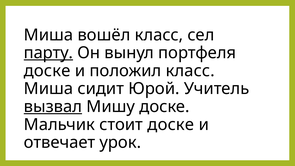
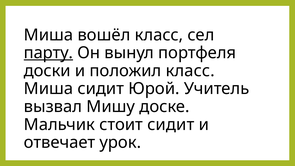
доске: доске -> доски (47, 71)
вызвал underline: present -> none (53, 107)
стоит доске: доске -> сидит (171, 125)
